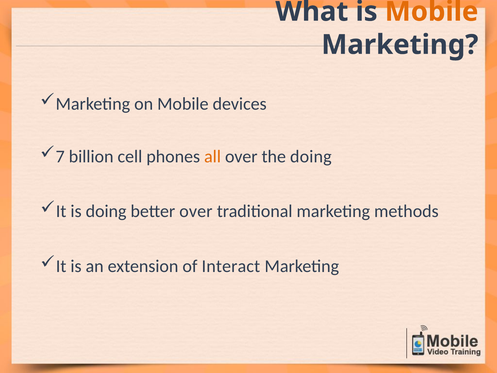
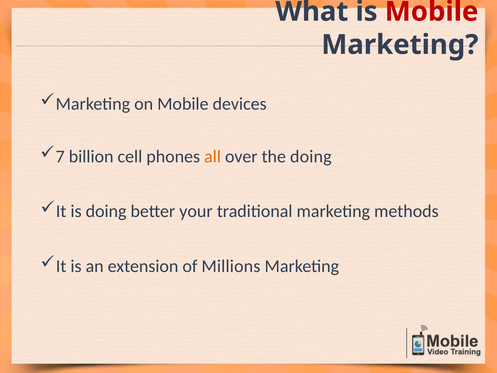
Mobile colour: orange -> red (432, 12)
better over: over -> your (196, 211)
Interact: Interact -> Millions (231, 266)
